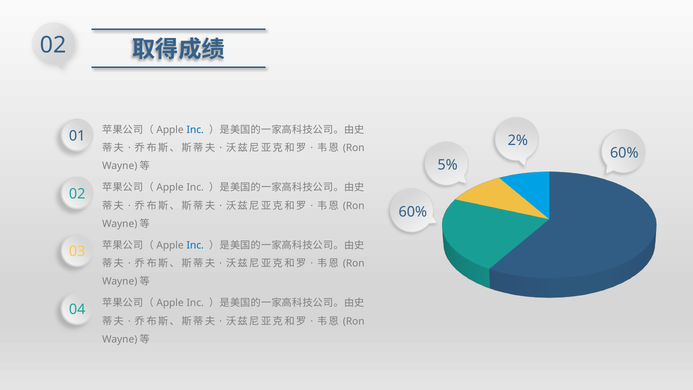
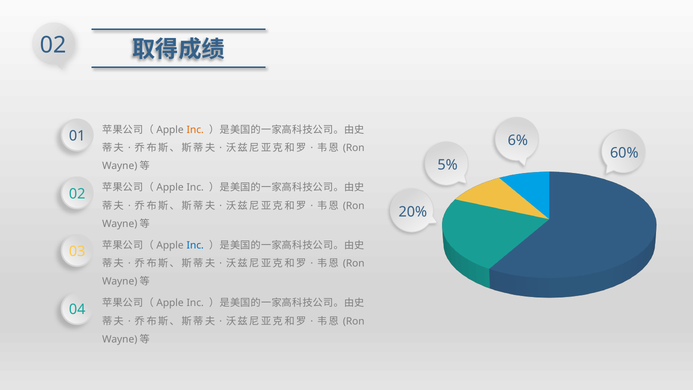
Inc colour: blue -> orange (195, 130)
2%: 2% -> 6% (518, 141)
60%: 60% -> 20% (413, 212)
